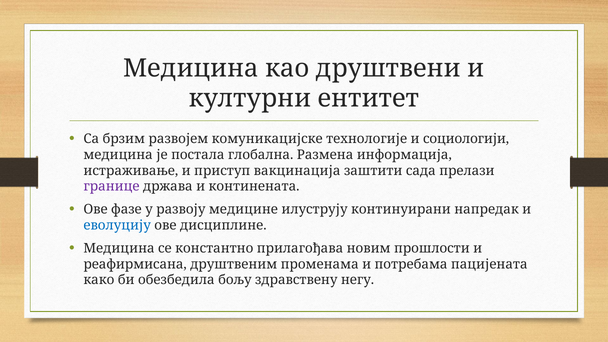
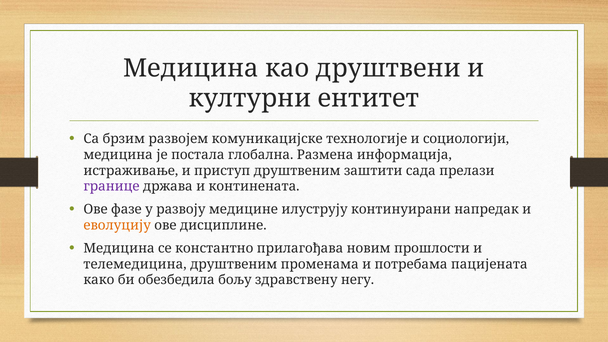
приступ вакцинација: вакцинација -> друштвеним (297, 171)
еволуцију colour: blue -> orange (117, 225)
реафирмисана: реафирмисана -> телемедицина (135, 264)
